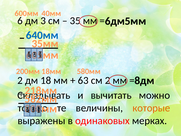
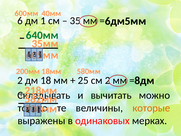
3: 3 -> 1 (43, 21)
640мм colour: blue -> green (42, 35)
63: 63 -> 25 (83, 80)
